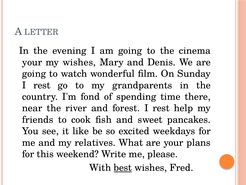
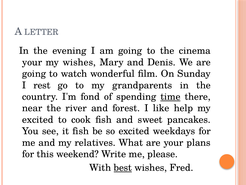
time underline: none -> present (170, 96)
forest I rest: rest -> like (161, 108)
friends: friends -> excited (38, 119)
it like: like -> fish (81, 131)
